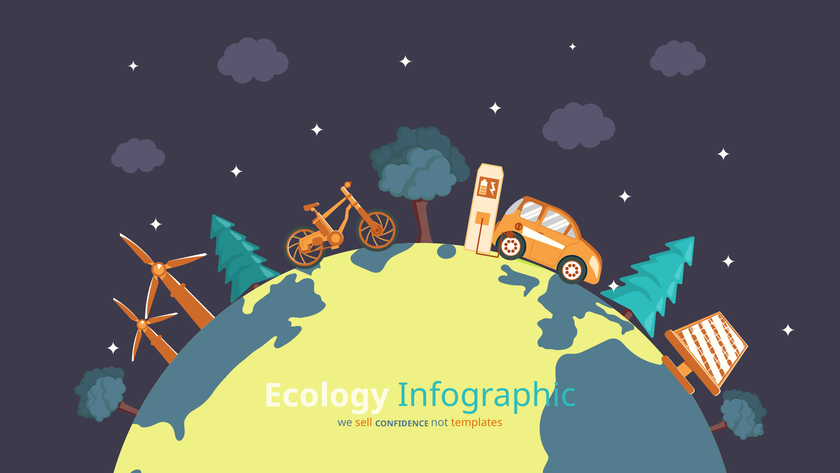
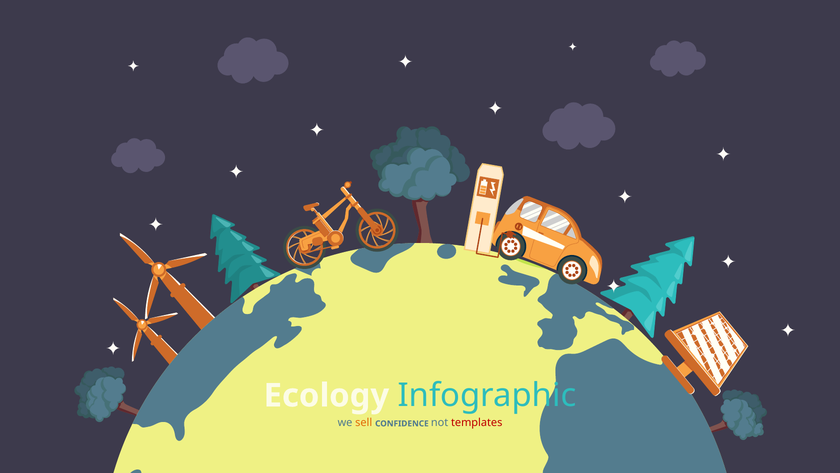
templates colour: orange -> red (477, 422)
